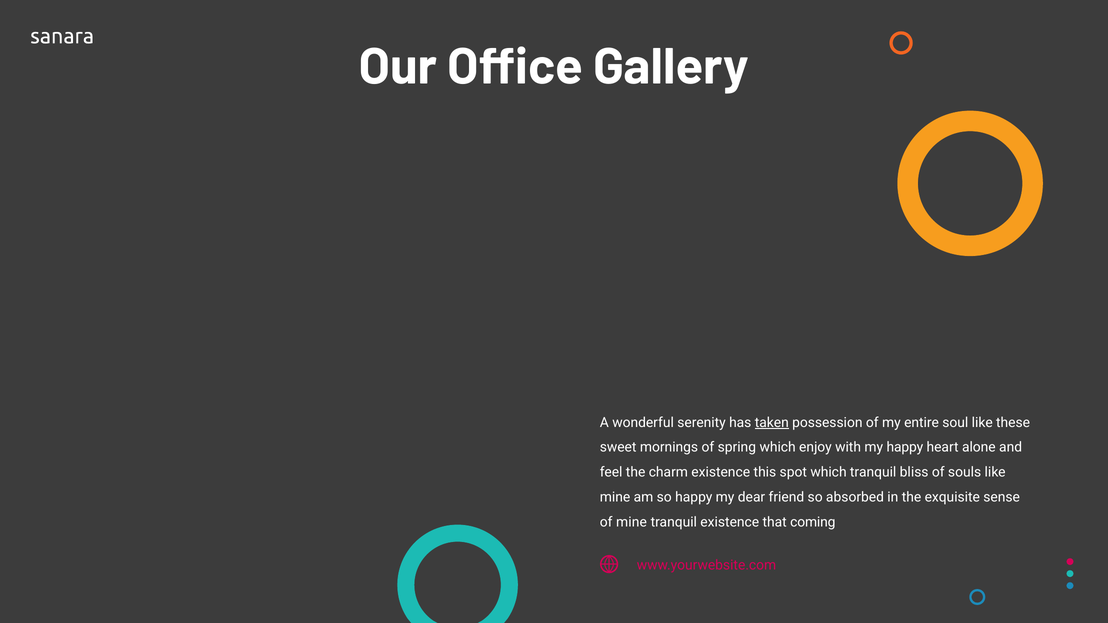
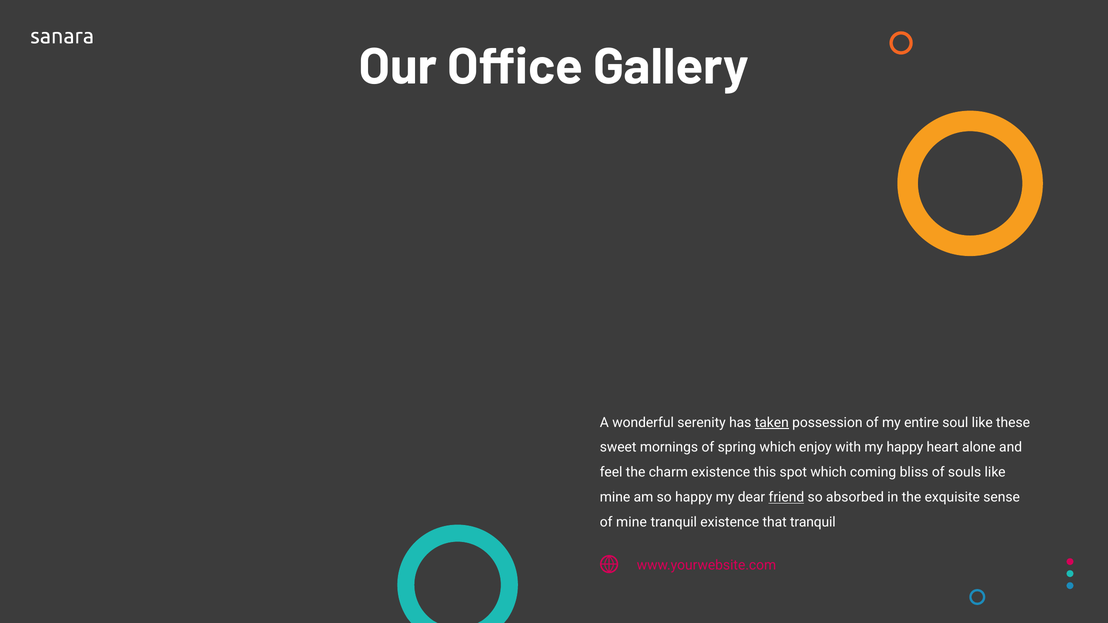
which tranquil: tranquil -> coming (873, 473)
friend underline: none -> present (786, 497)
that coming: coming -> tranquil (813, 522)
